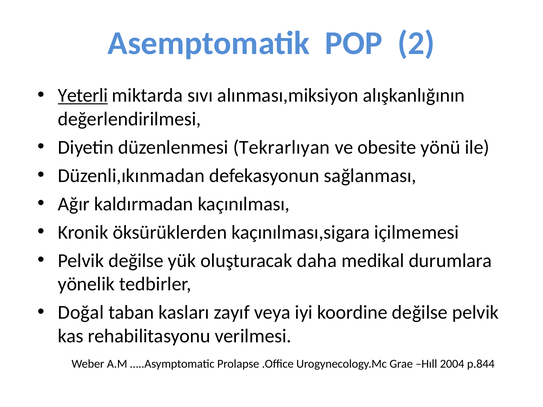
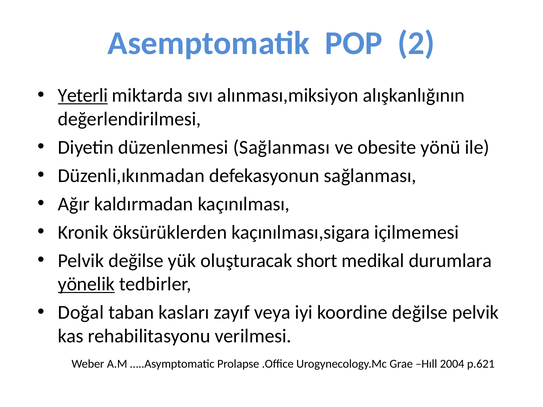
düzenlenmesi Tekrarlıyan: Tekrarlıyan -> Sağlanması (281, 147)
daha: daha -> short (317, 261)
yönelik underline: none -> present (86, 284)
p.844: p.844 -> p.621 (481, 364)
